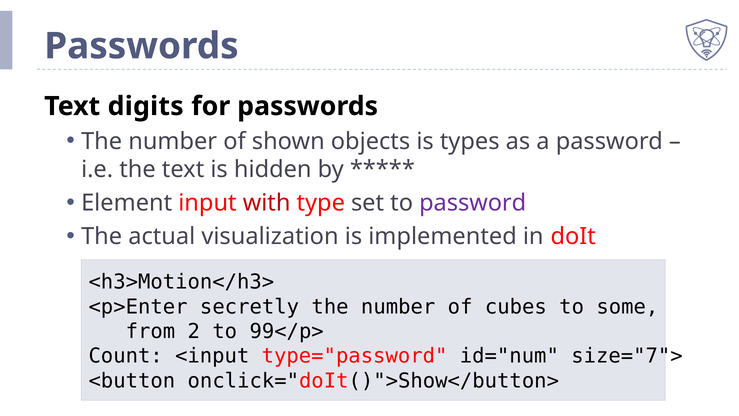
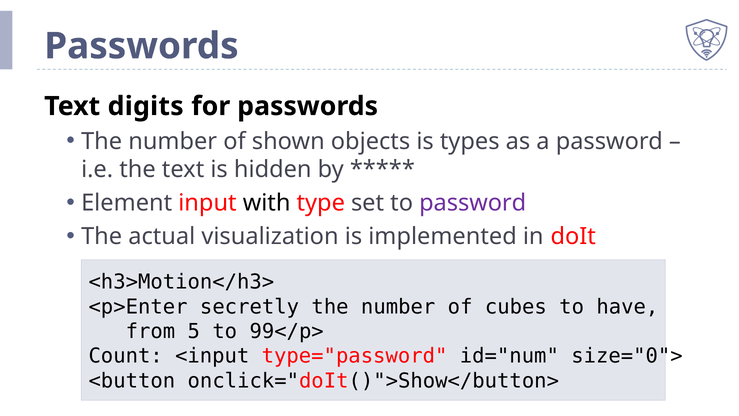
with colour: red -> black (267, 203)
some: some -> have (627, 307)
2: 2 -> 5 (194, 331)
size="7">: size="7"> -> size="0"> (627, 356)
